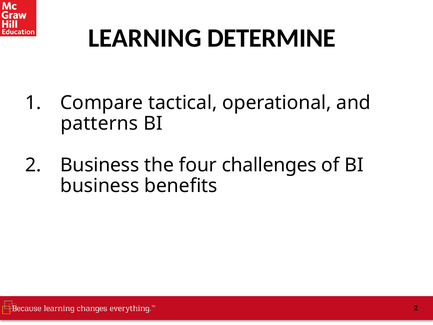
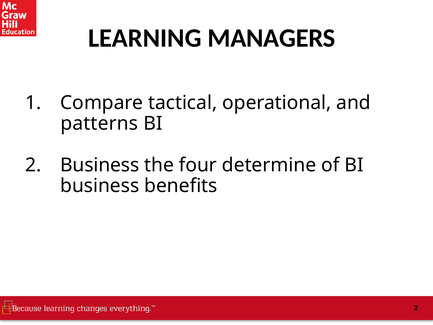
DETERMINE: DETERMINE -> MANAGERS (271, 38)
challenges: challenges -> determine (269, 165)
